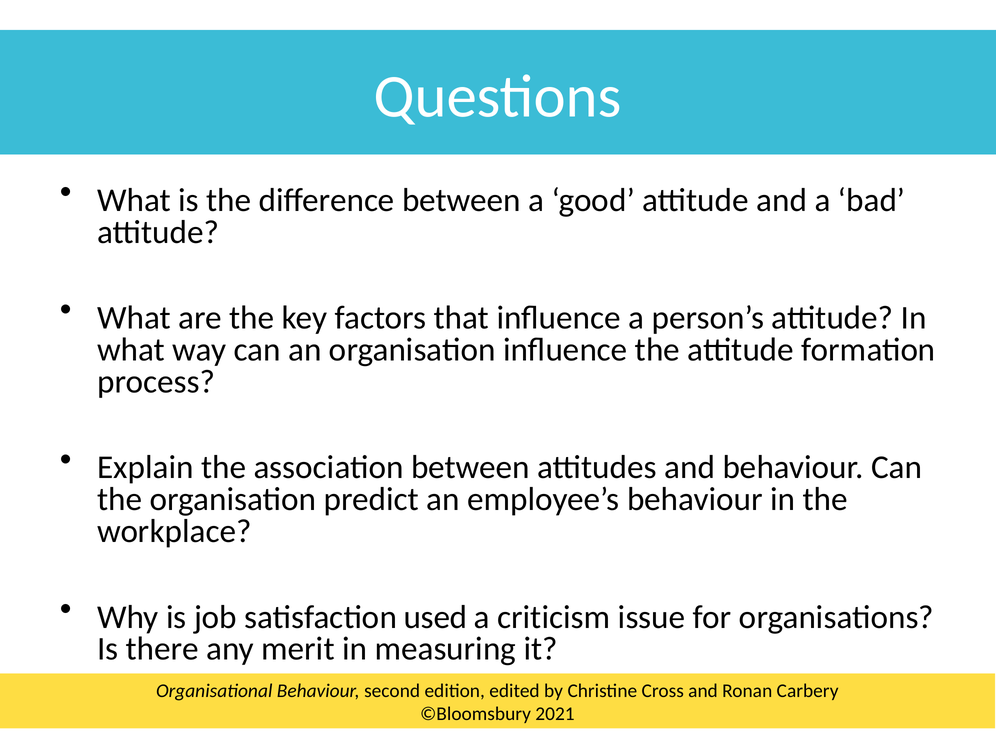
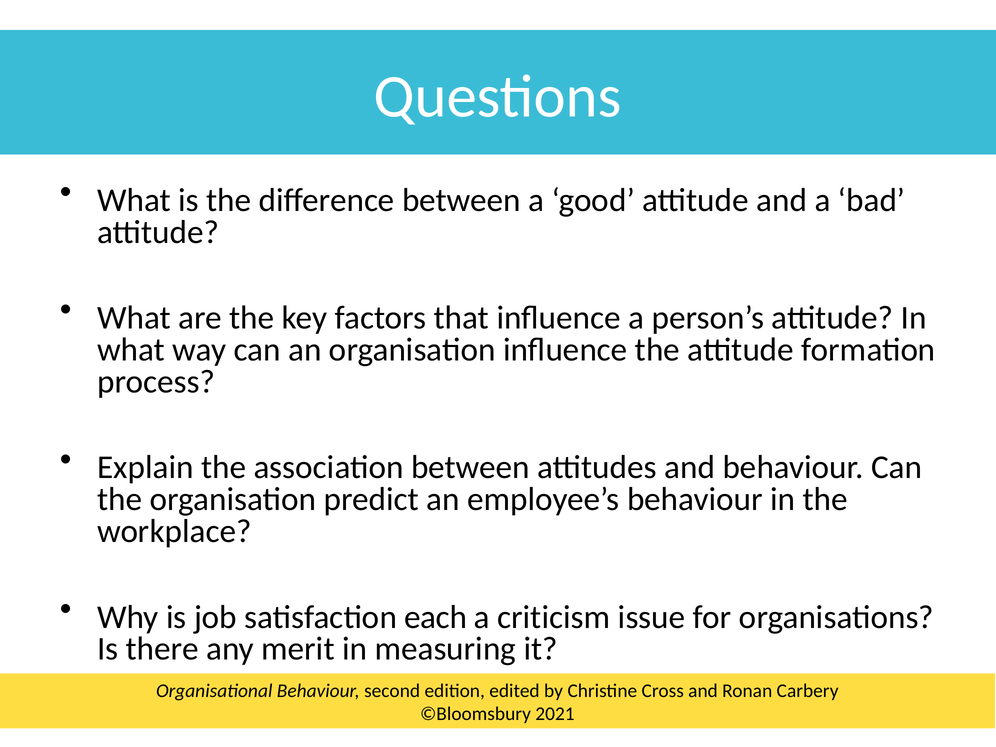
used: used -> each (436, 617)
